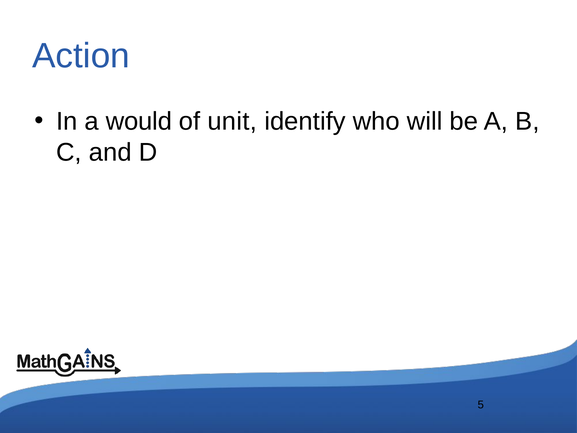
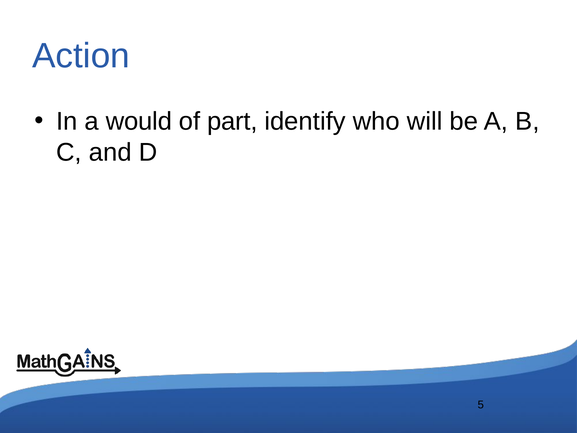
unit: unit -> part (232, 121)
